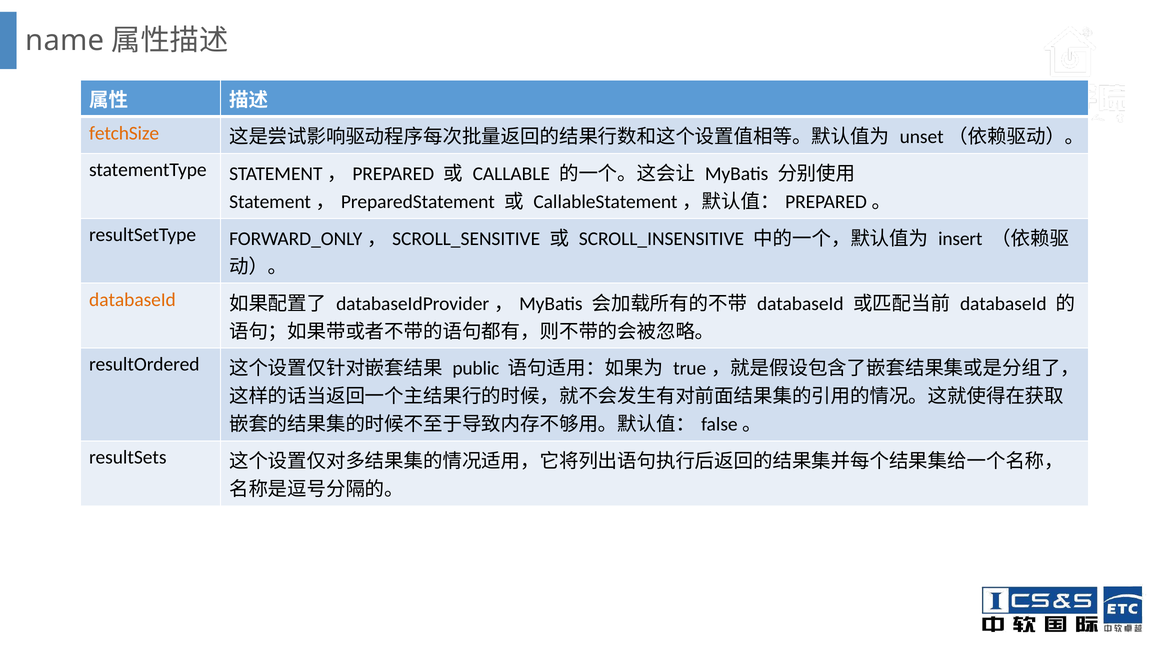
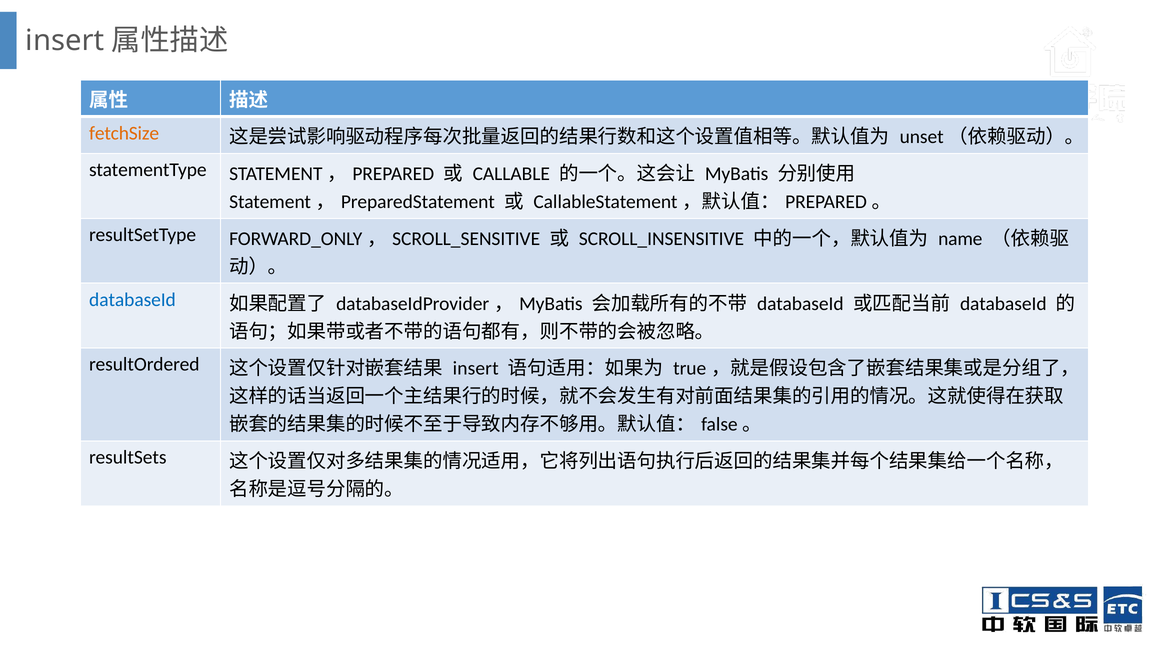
name: name -> insert (65, 40)
insert: insert -> name (960, 239)
databaseId colour: orange -> blue (132, 300)
public: public -> insert (476, 369)
